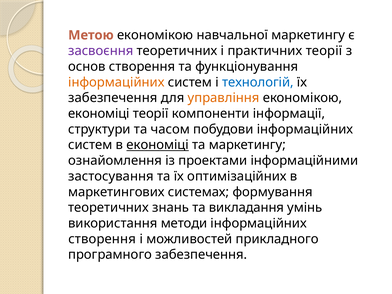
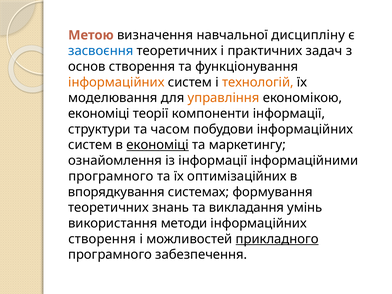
Метою економікою: економікою -> визначення (155, 35)
навчальної маркетингу: маркетингу -> дисципліну (308, 35)
засвоєння colour: purple -> blue (101, 51)
практичних теорії: теорії -> задач (324, 51)
технологій colour: blue -> orange (258, 82)
забезпечення: забезпечення -> моделювання (113, 98)
із проектами: проектами -> інформації (213, 161)
застосування: застосування -> програмного (111, 176)
маркетингових: маркетингових -> впорядкування (116, 192)
прикладного underline: none -> present (277, 239)
